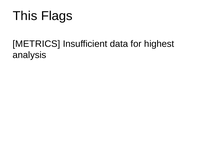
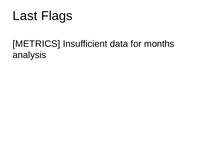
This: This -> Last (25, 16)
highest: highest -> months (159, 44)
